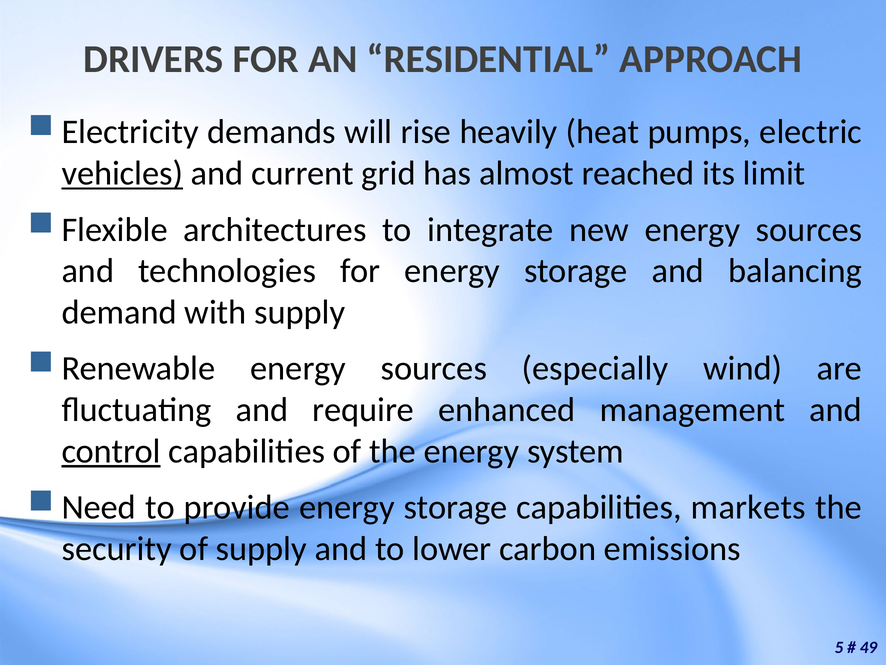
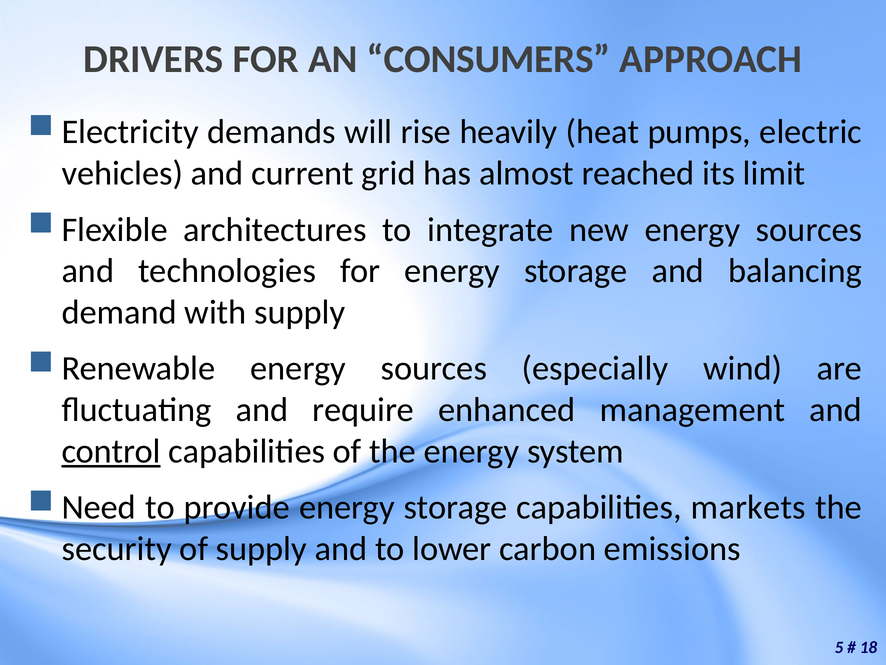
RESIDENTIAL: RESIDENTIAL -> CONSUMERS (489, 59)
vehicles underline: present -> none (122, 173)
49: 49 -> 18 (868, 647)
